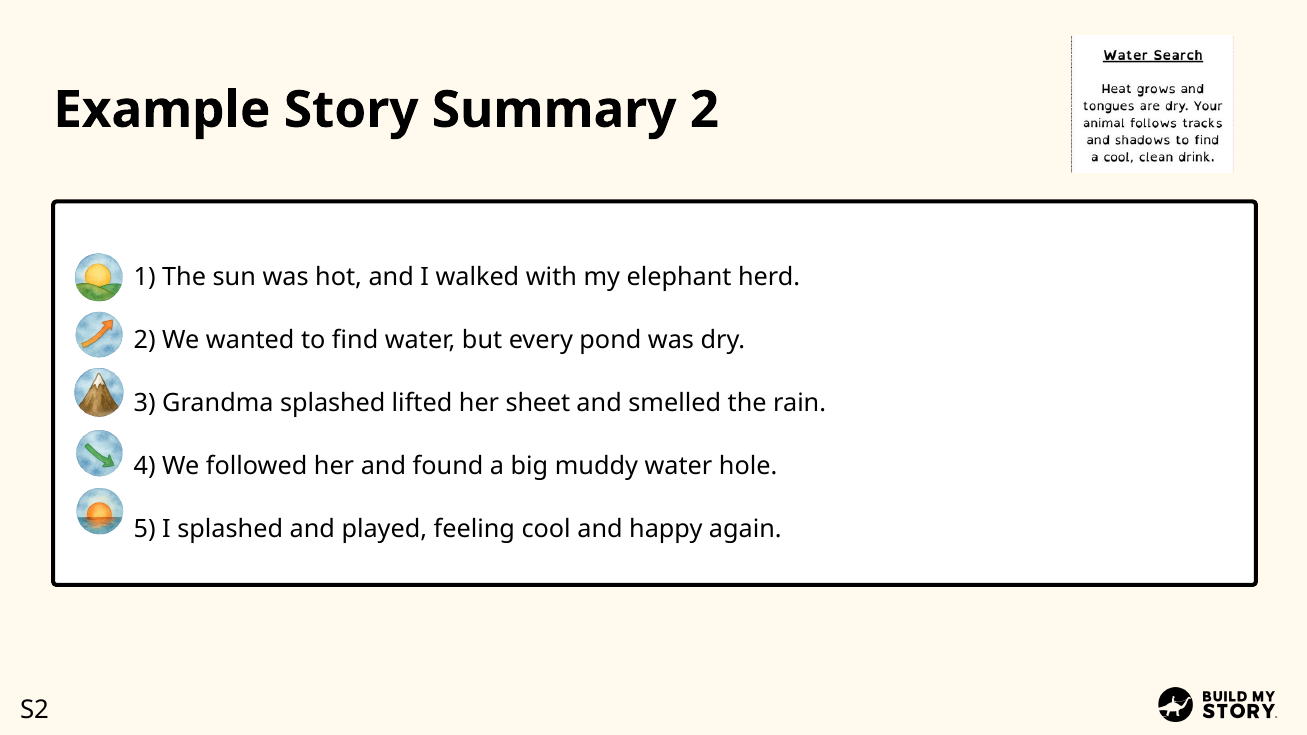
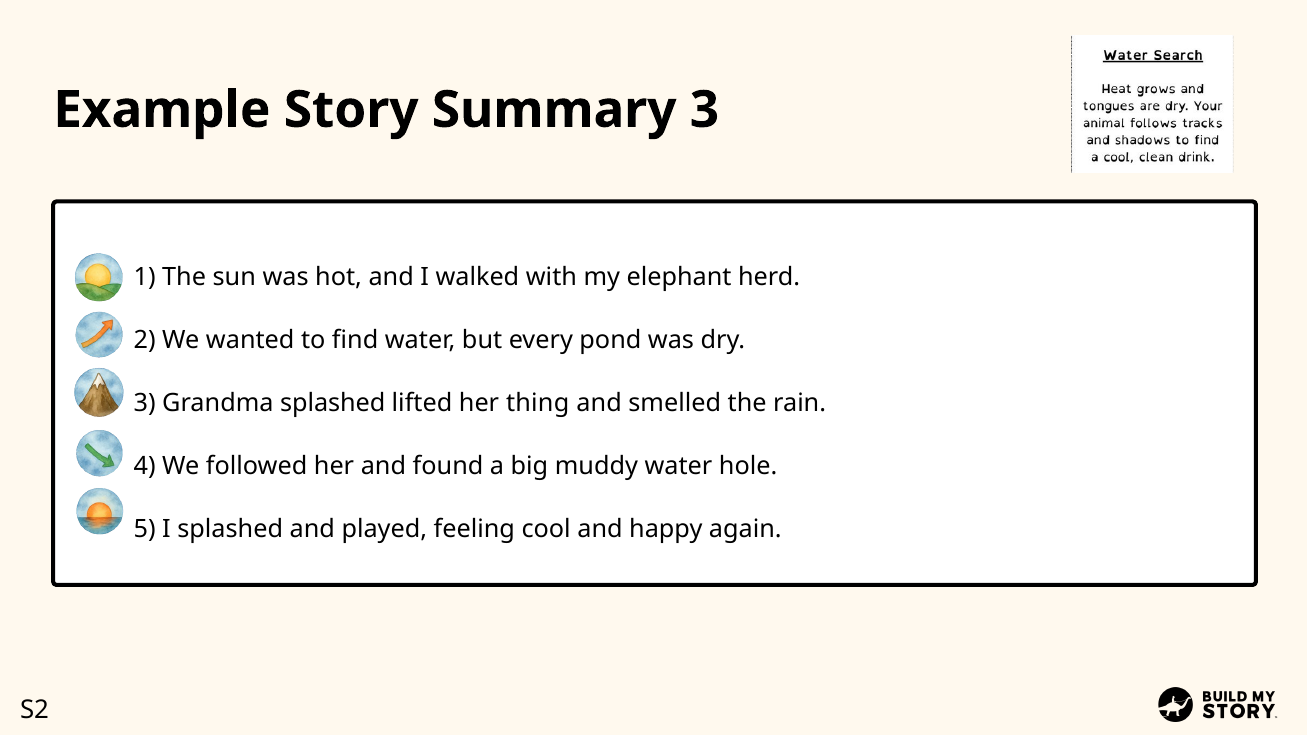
Summary 2: 2 -> 3 (704, 110)
sheet: sheet -> thing (538, 403)
